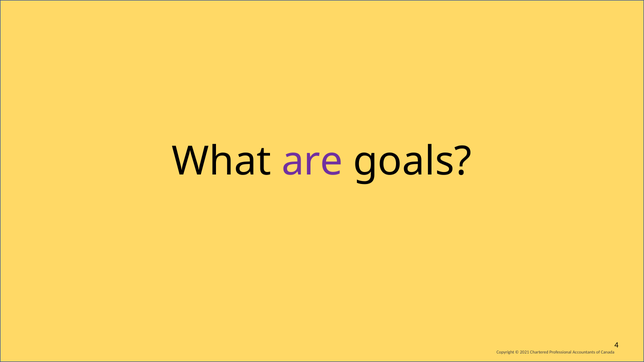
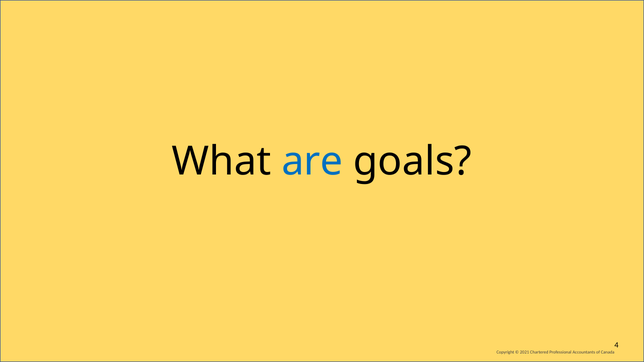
are colour: purple -> blue (312, 162)
